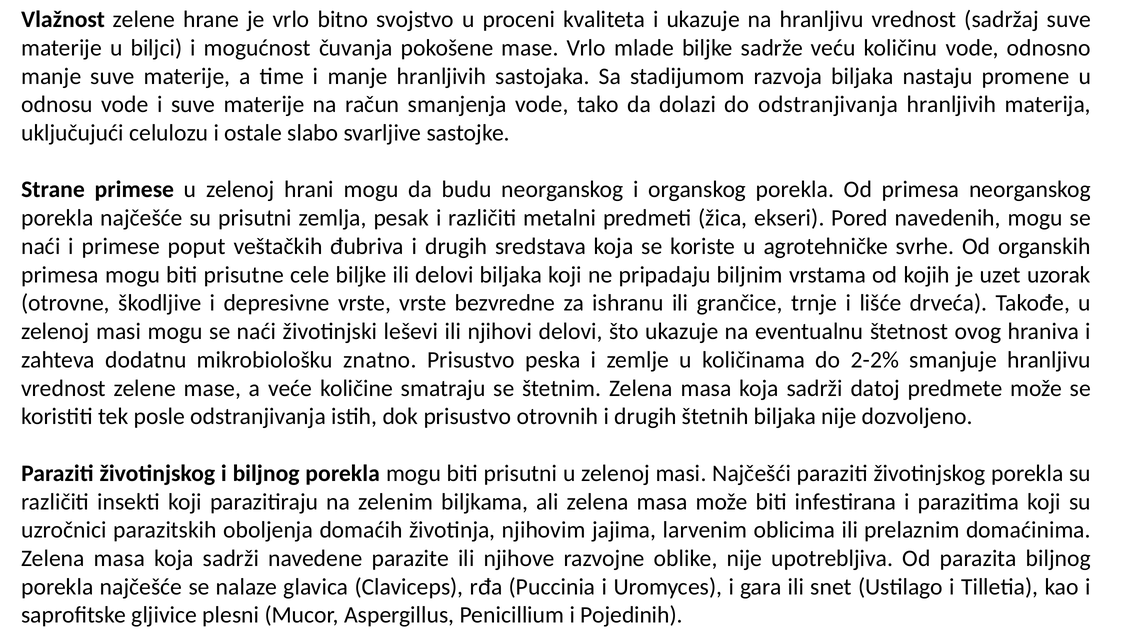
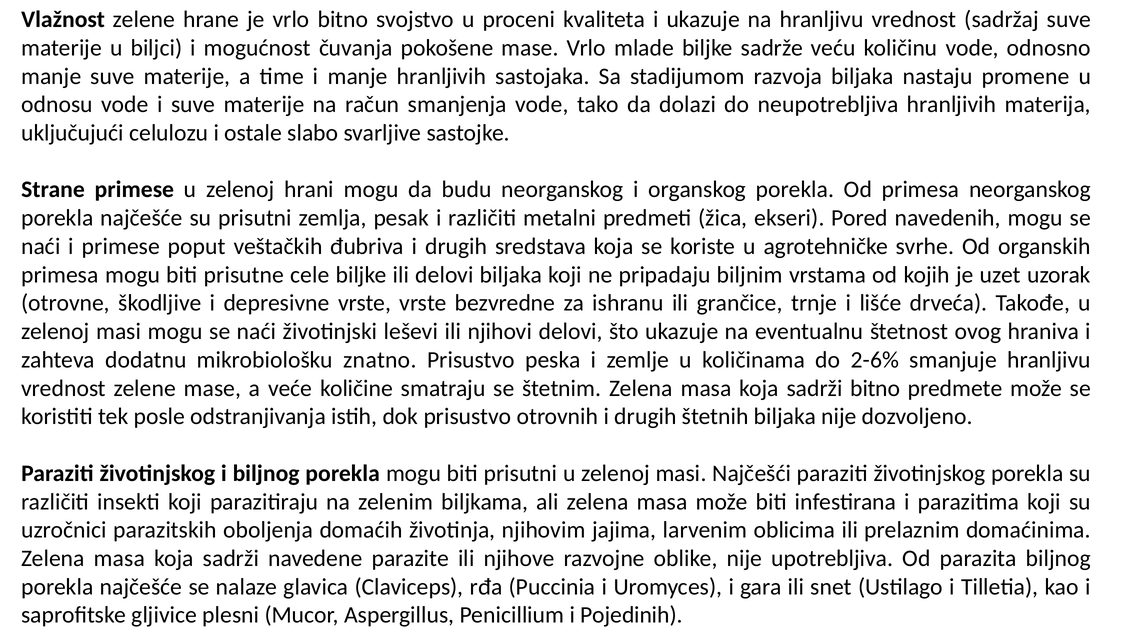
do odstranjivanja: odstranjivanja -> neupotrebljiva (828, 105)
2-2%: 2-2% -> 2-6% (875, 360)
sadrži datoj: datoj -> bitno (875, 389)
